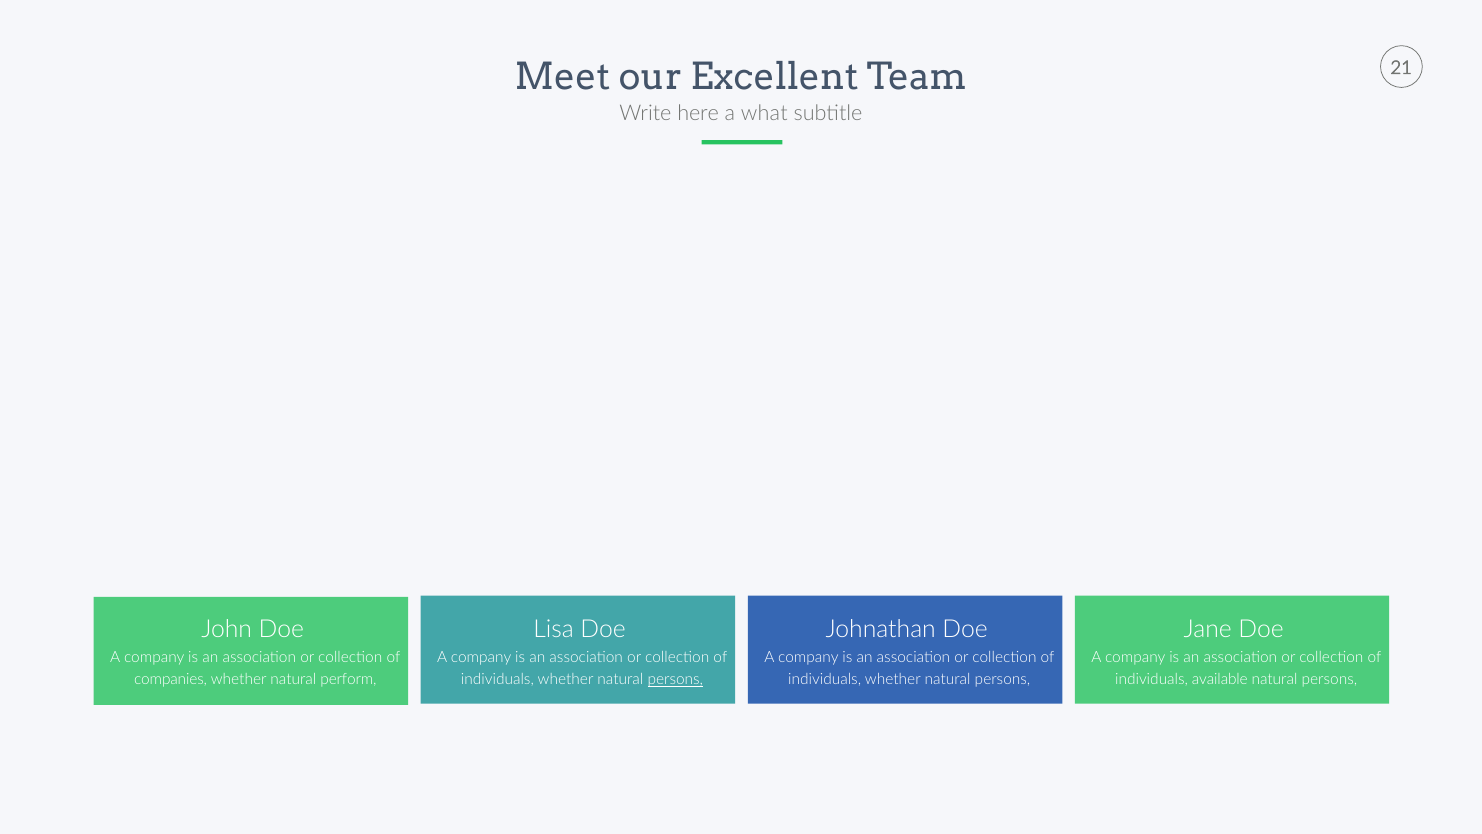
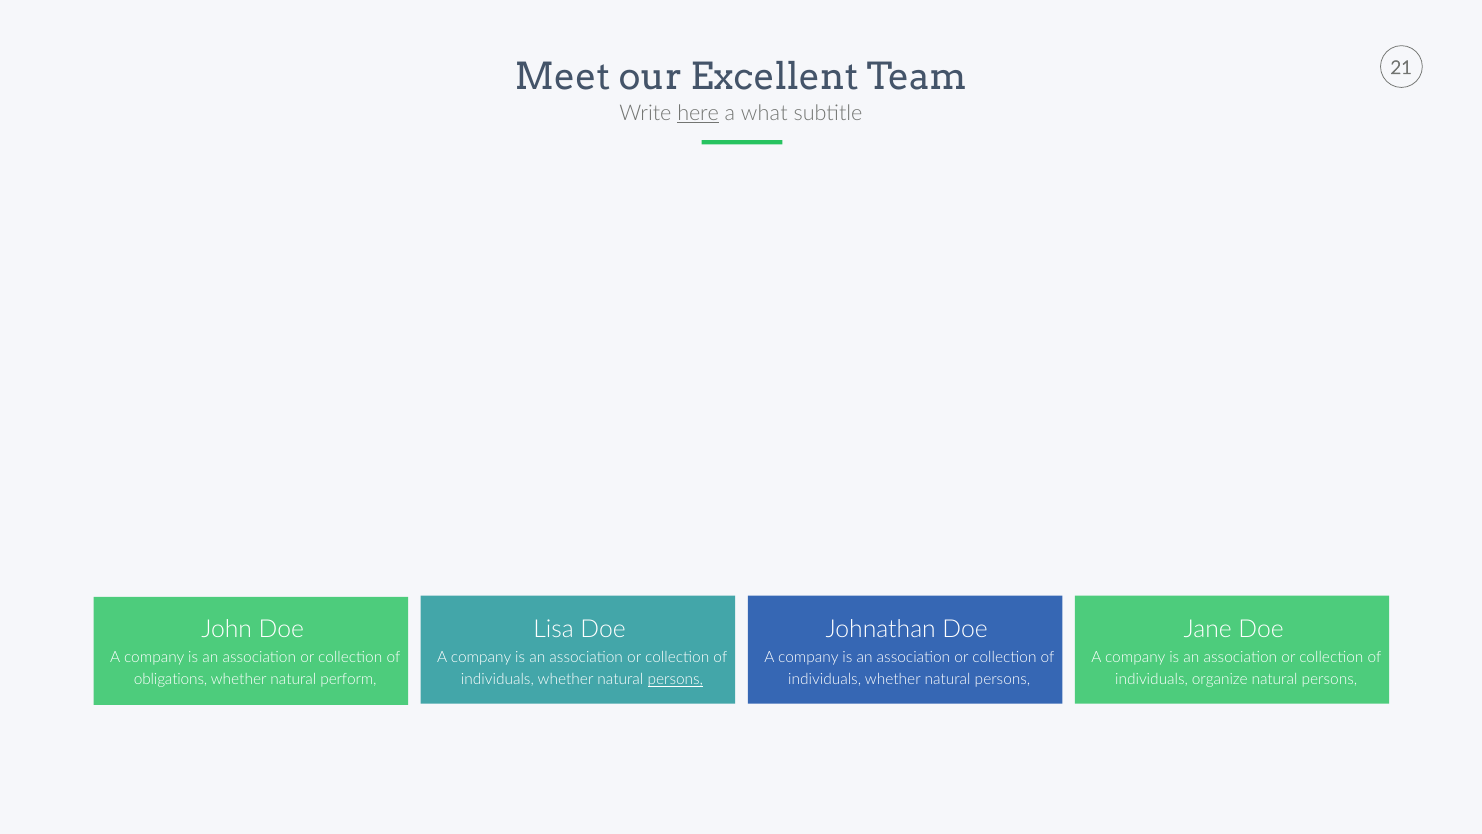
here underline: none -> present (698, 113)
companies: companies -> obligations (171, 679)
available: available -> organize (1220, 679)
